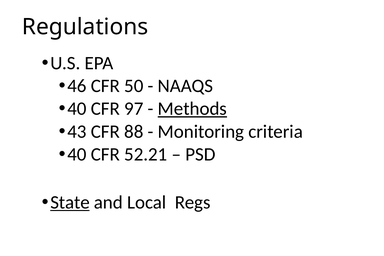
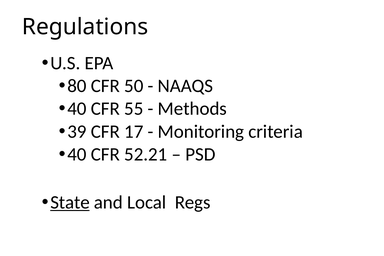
46: 46 -> 80 (77, 86)
97: 97 -> 55 (134, 109)
Methods underline: present -> none (192, 109)
43: 43 -> 39 (77, 132)
88: 88 -> 17 (134, 132)
